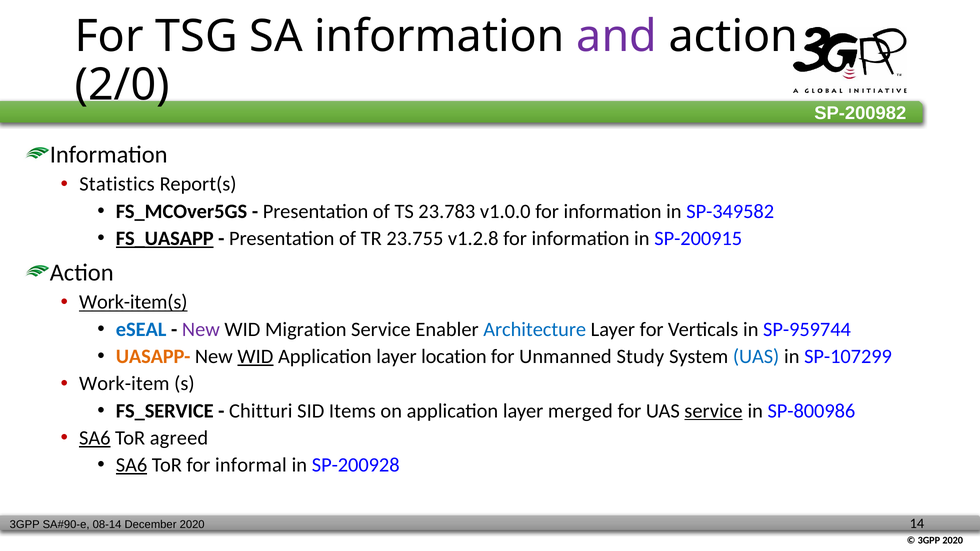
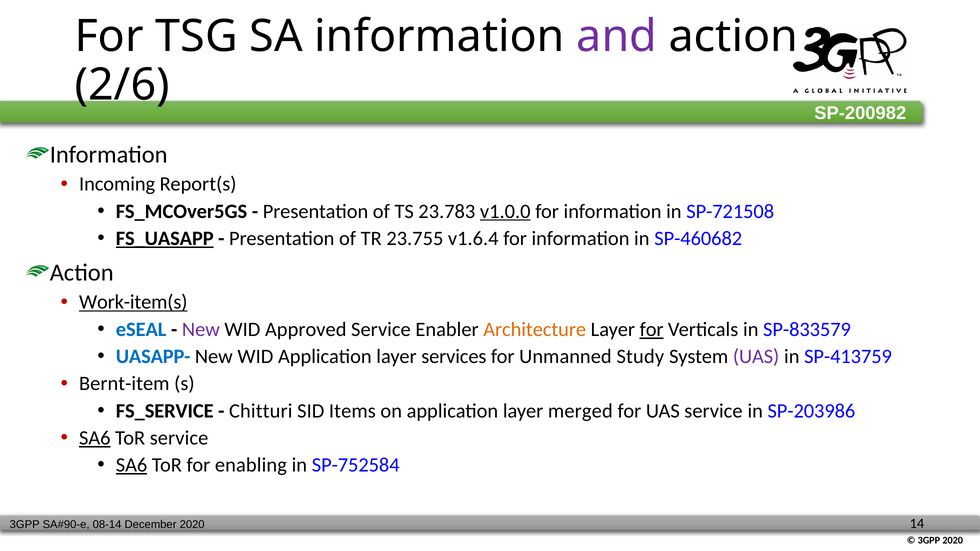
2/0: 2/0 -> 2/6 (122, 85)
Statistics: Statistics -> Incoming (117, 184)
v1.0.0 underline: none -> present (505, 211)
SP-349582: SP-349582 -> SP-721508 (730, 211)
v1.2.8: v1.2.8 -> v1.6.4 (473, 239)
SP-200915: SP-200915 -> SP-460682 (698, 239)
Migration: Migration -> Approved (306, 330)
Architecture colour: blue -> orange (535, 330)
for underline: none -> present (652, 330)
SP-959744: SP-959744 -> SP-833579 (807, 330)
UASAPP- colour: orange -> blue (153, 357)
WID underline: present -> none (255, 357)
location: location -> services (454, 357)
UAS colour: blue -> purple (756, 357)
SP-107299: SP-107299 -> SP-413759 (848, 357)
Work-item: Work-item -> Bernt-item (124, 384)
service underline: present -> none (713, 411)
SP-800986: SP-800986 -> SP-203986 (811, 411)
ToR agreed: agreed -> service (179, 438)
informal: informal -> enabling (251, 465)
SP-200928: SP-200928 -> SP-752584 (356, 465)
